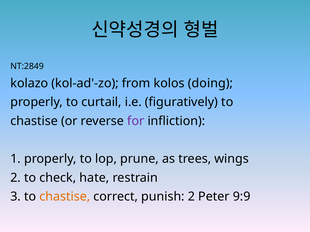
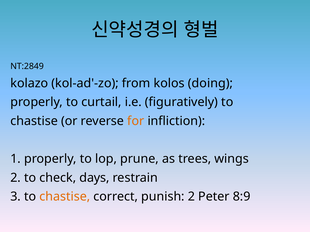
for colour: purple -> orange (136, 121)
hate: hate -> days (94, 178)
9:9: 9:9 -> 8:9 (242, 197)
